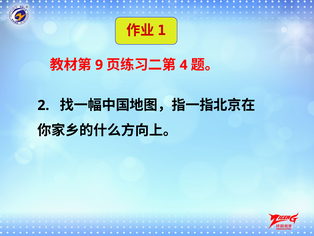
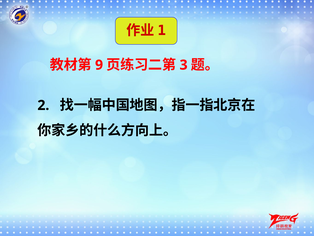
4: 4 -> 3 (184, 65)
